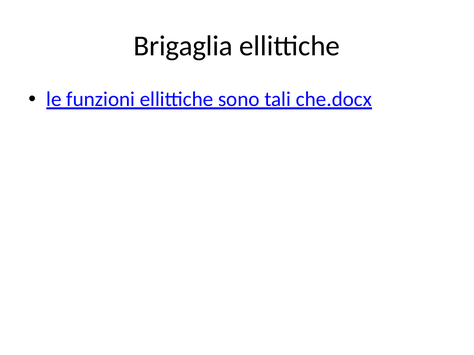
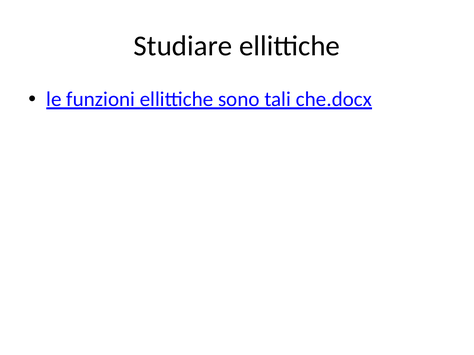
Brigaglia: Brigaglia -> Studiare (183, 46)
